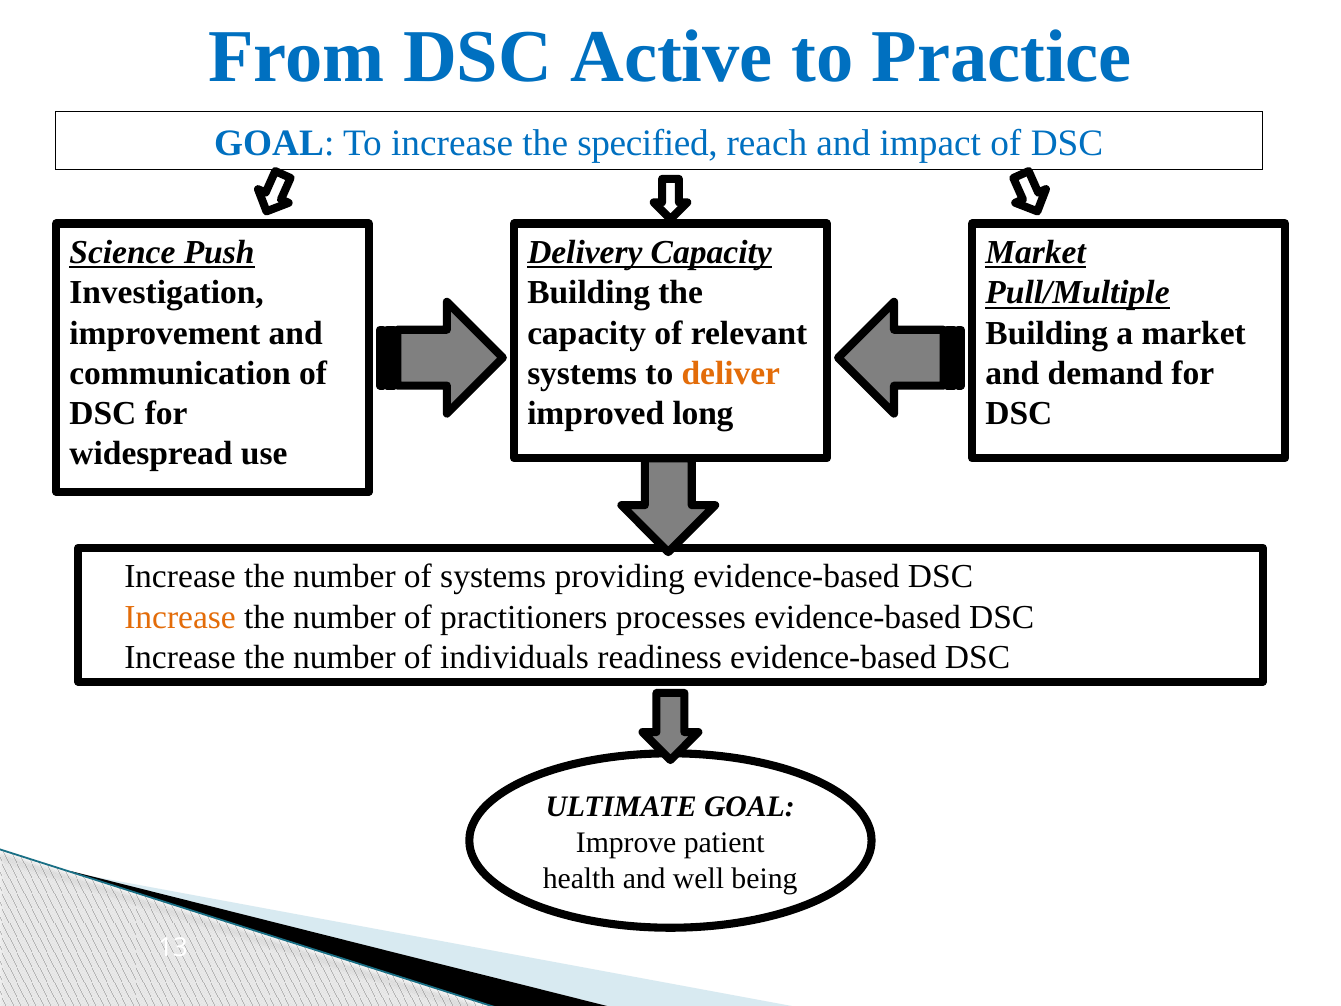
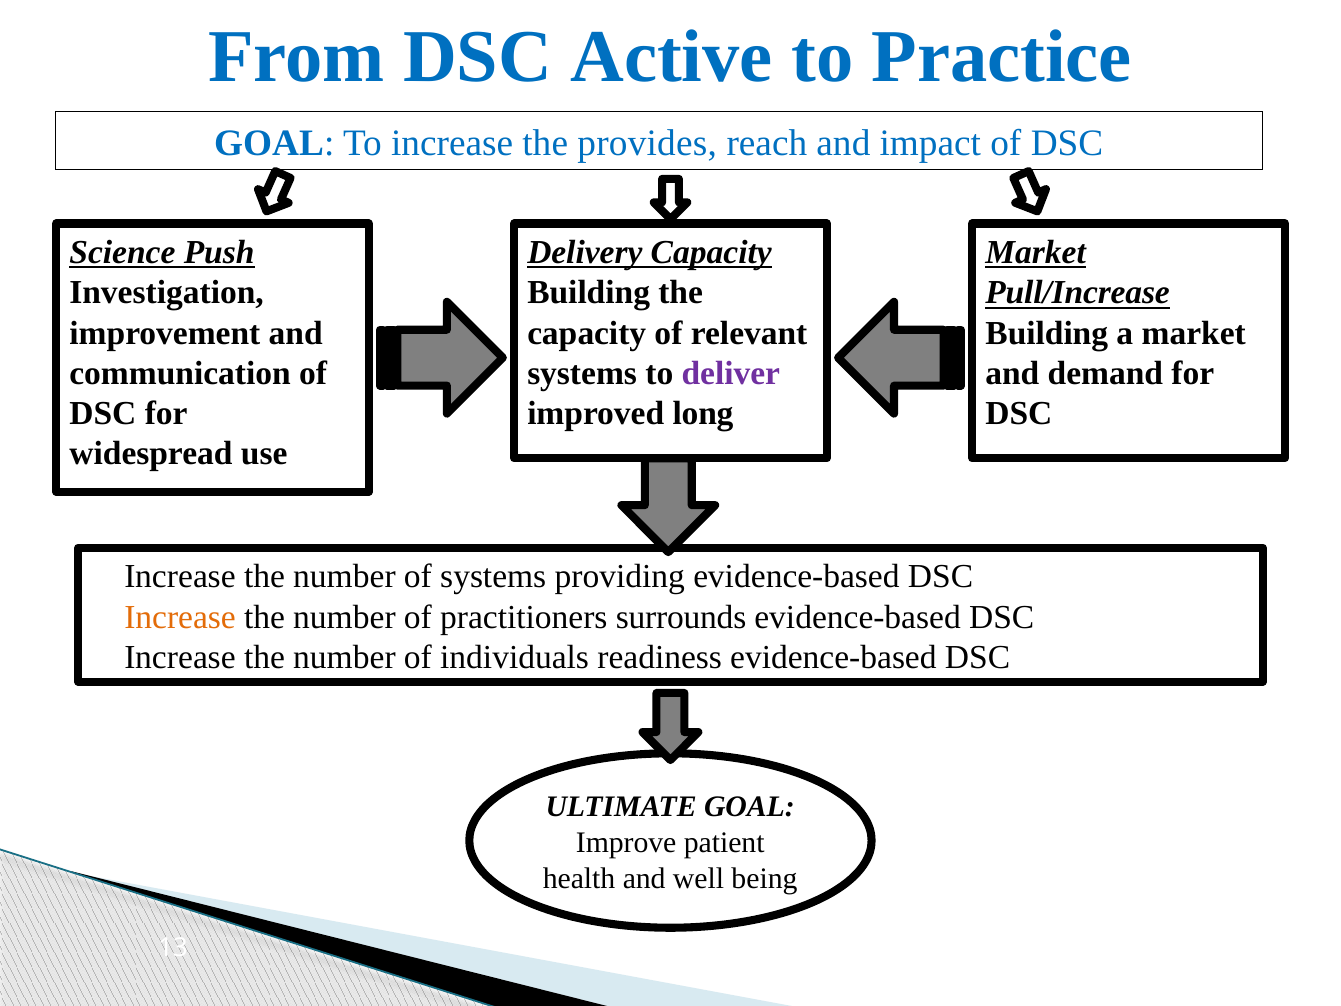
specified: specified -> provides (647, 143)
Pull/Multiple: Pull/Multiple -> Pull/Increase (1078, 293)
deliver colour: orange -> purple (731, 373)
processes: processes -> surrounds (681, 617)
